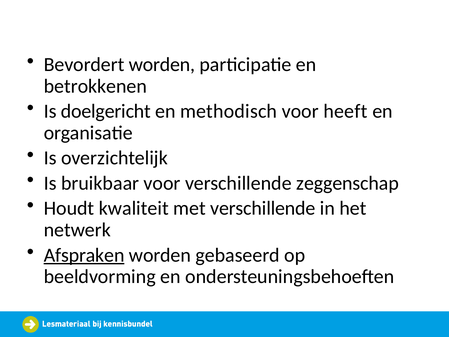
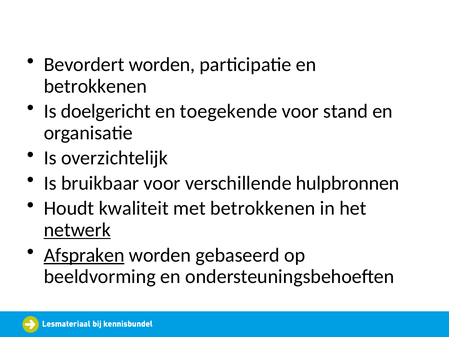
methodisch: methodisch -> toegekende (229, 111)
heeft: heeft -> stand (346, 111)
zeggenschap: zeggenschap -> hulpbronnen (348, 183)
met verschillende: verschillende -> betrokkenen (263, 208)
netwerk underline: none -> present (77, 230)
